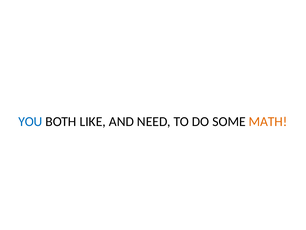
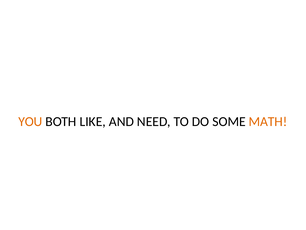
YOU colour: blue -> orange (30, 121)
